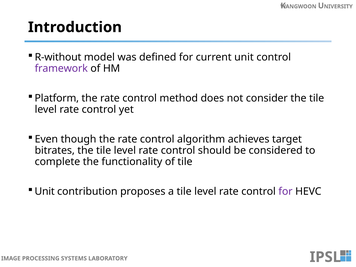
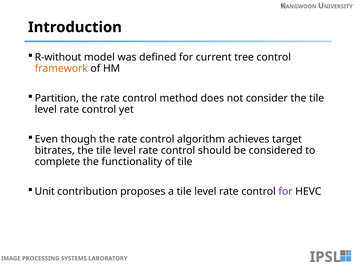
current unit: unit -> tree (244, 57)
framework colour: purple -> orange (61, 68)
Platform: Platform -> Partition (57, 98)
